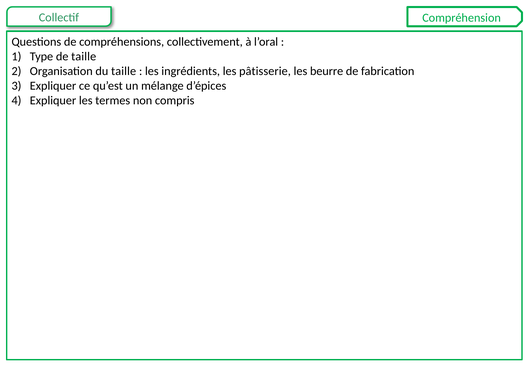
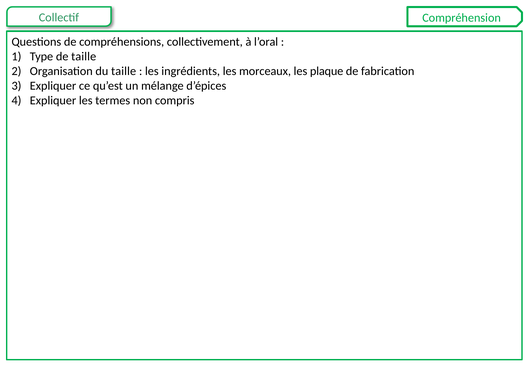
pâtisserie: pâtisserie -> morceaux (265, 71)
beurre: beurre -> plaque (327, 71)
